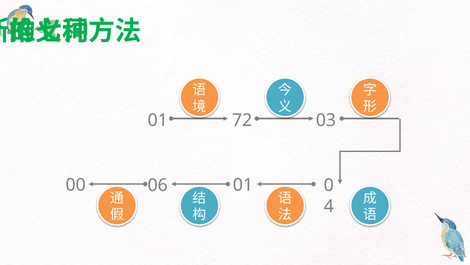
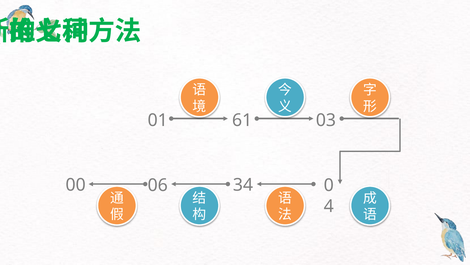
72: 72 -> 61 (242, 120)
06 01: 01 -> 34 (243, 185)
